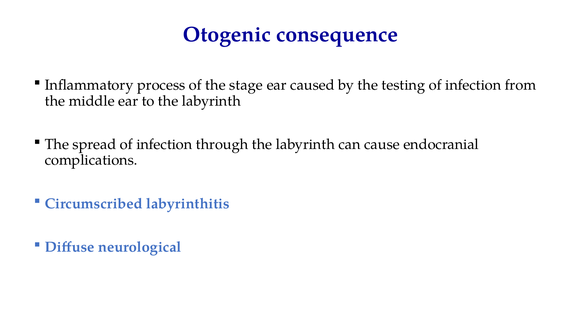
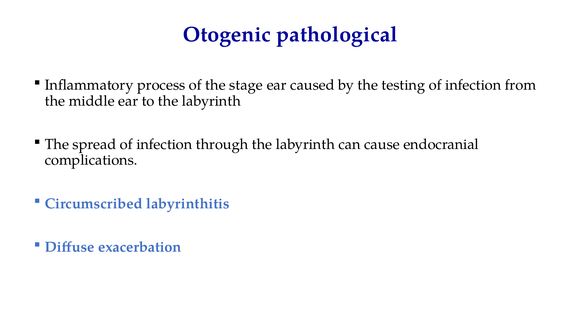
consequence: consequence -> pathological (337, 34)
neurological: neurological -> exacerbation (140, 247)
